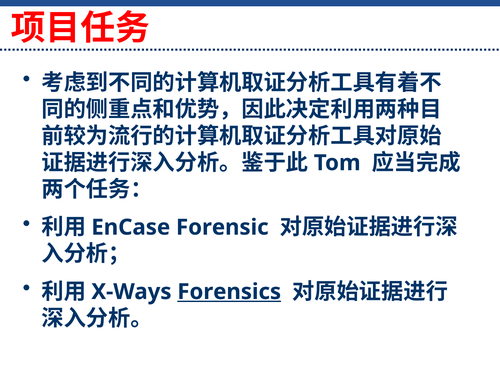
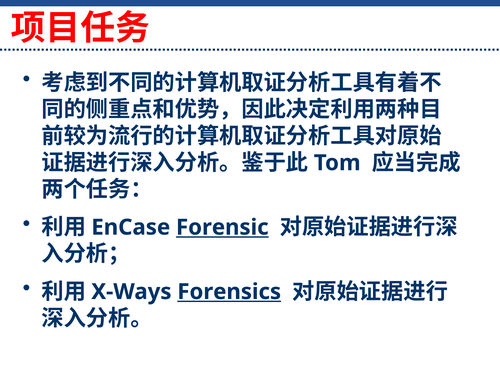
Forensic underline: none -> present (222, 227)
